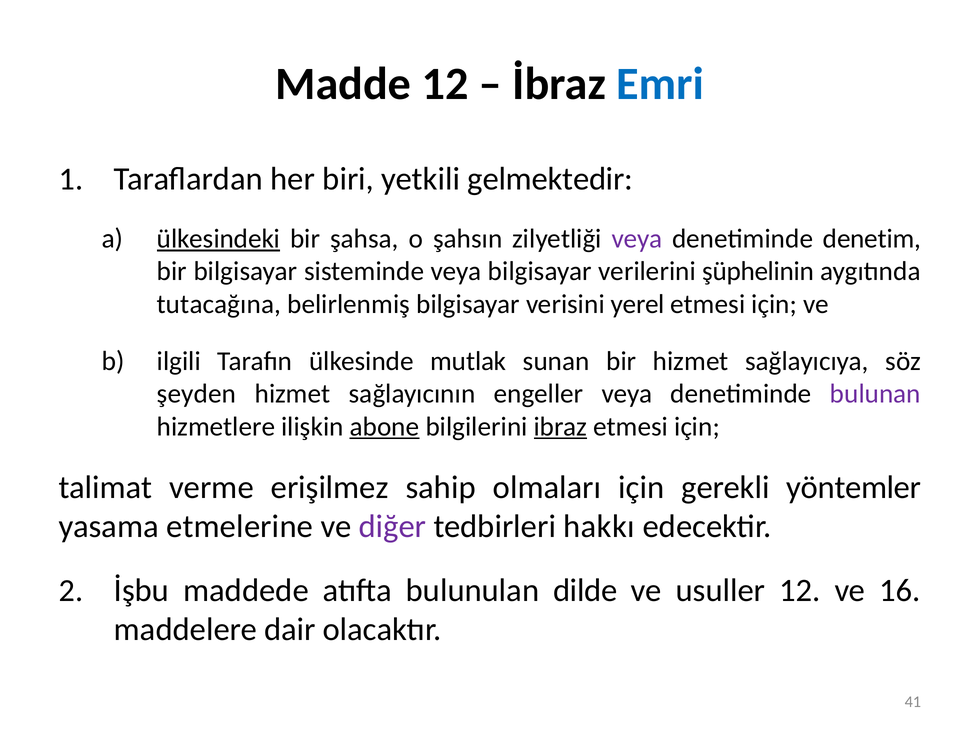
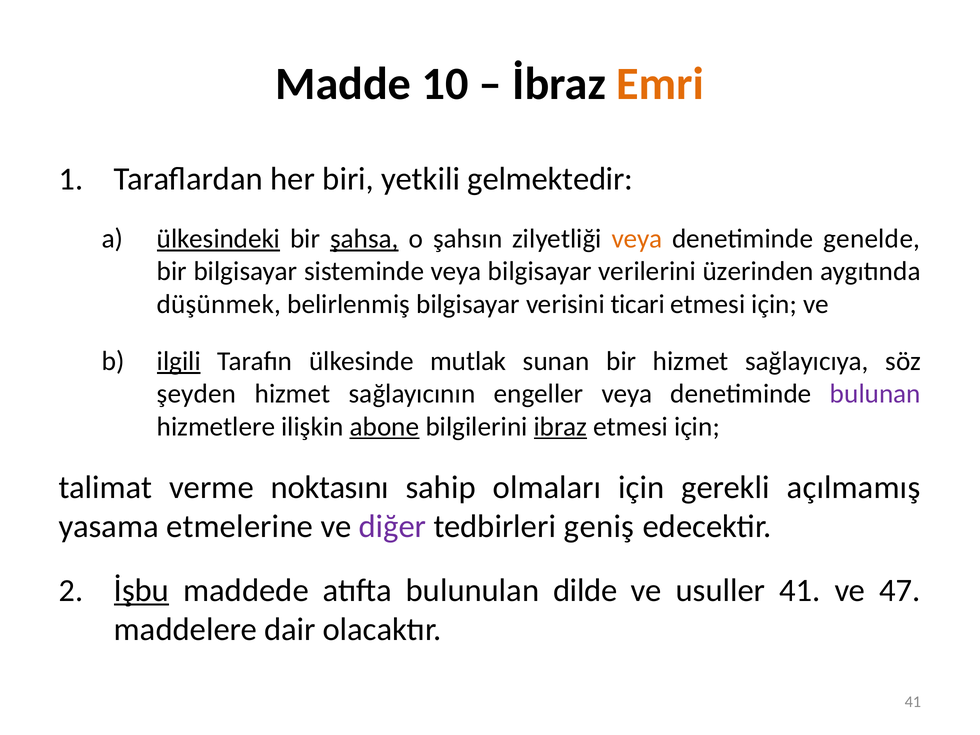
Madde 12: 12 -> 10 (445, 84)
Emri colour: blue -> orange (660, 84)
şahsa underline: none -> present (364, 239)
veya colour: purple -> orange (637, 239)
denetim: denetim -> genelde (872, 239)
şüphelinin: şüphelinin -> üzerinden (758, 271)
tutacağına: tutacağına -> düşünmek (219, 304)
yerel: yerel -> ticari (638, 304)
ilgili underline: none -> present (179, 361)
erişilmez: erişilmez -> noktasını (330, 488)
yöntemler: yöntemler -> açılmamış (854, 488)
hakkı: hakkı -> geniş (599, 527)
İşbu underline: none -> present (142, 590)
usuller 12: 12 -> 41 (800, 590)
16: 16 -> 47 (900, 590)
